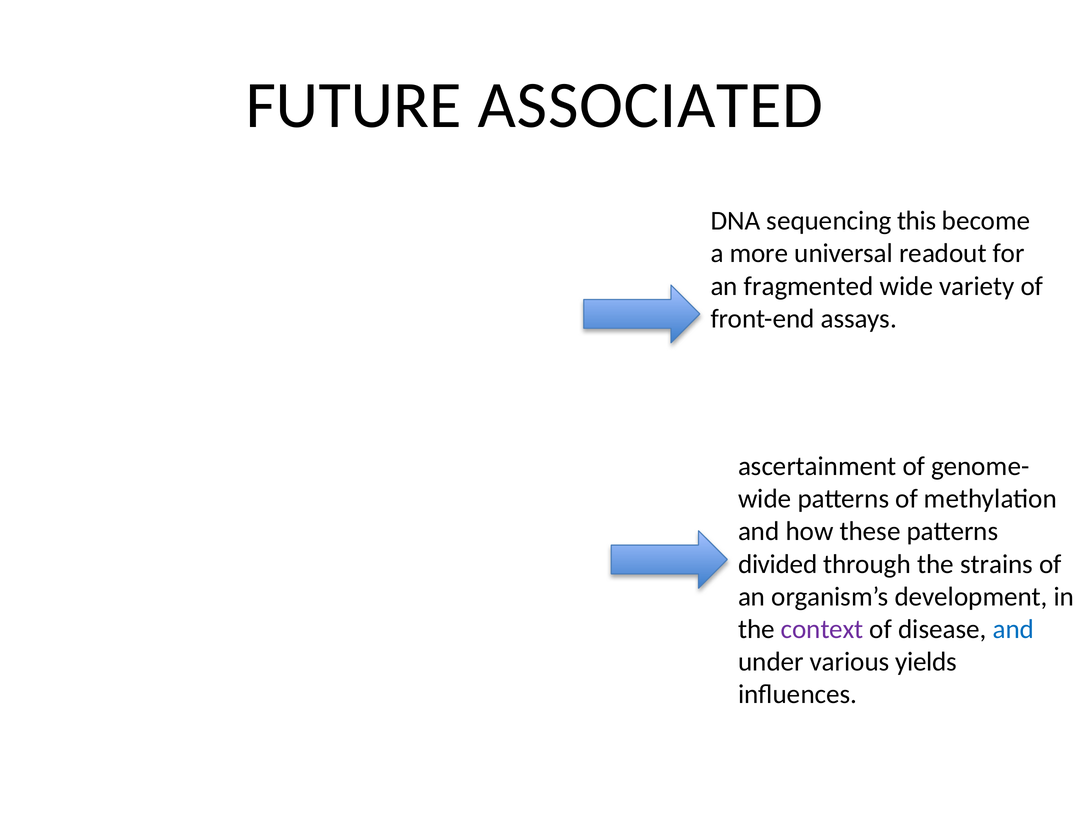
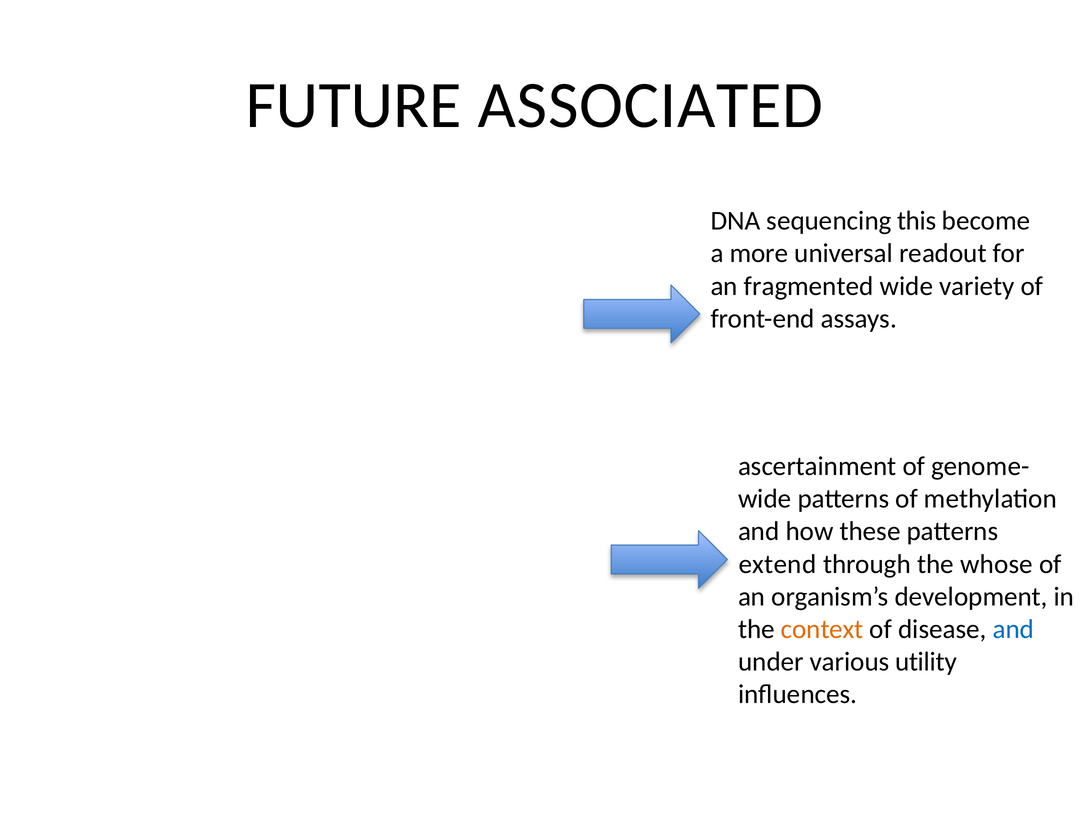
divided: divided -> extend (777, 564)
strains: strains -> whose (996, 564)
context colour: purple -> orange (822, 629)
yields: yields -> utility (926, 661)
